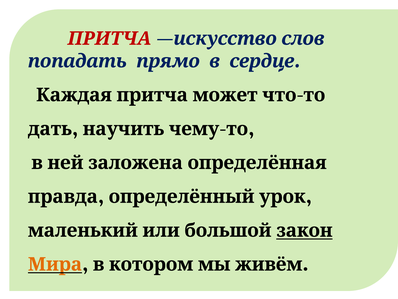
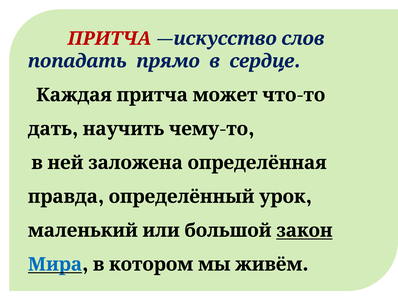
Мира colour: orange -> blue (55, 264)
